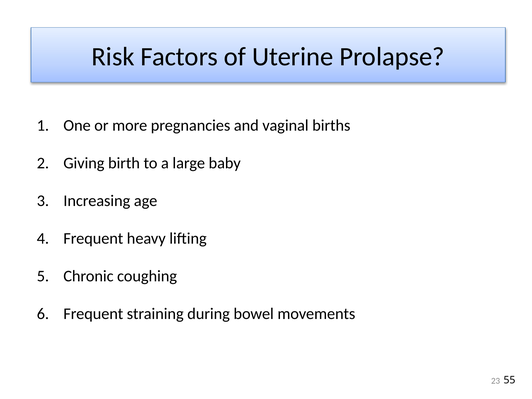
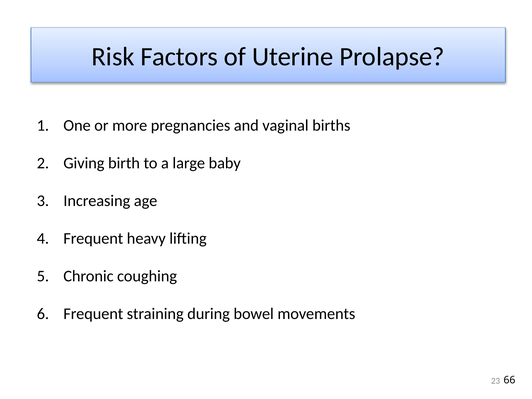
55: 55 -> 66 (509, 380)
